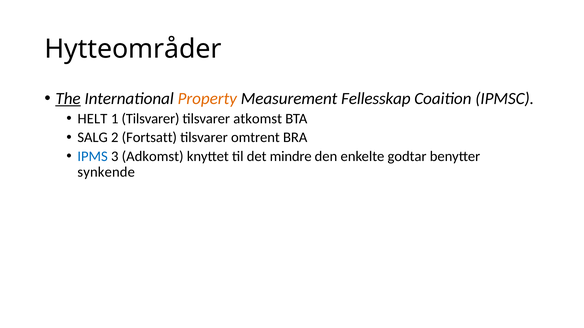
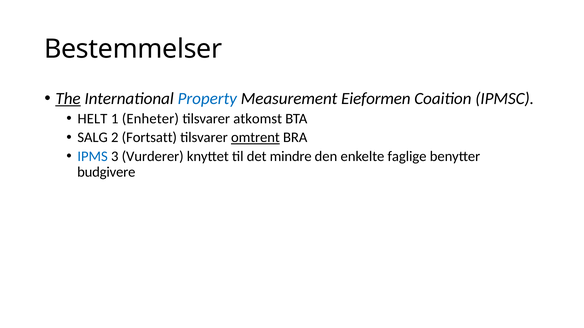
Hytteområder: Hytteområder -> Bestemmelser (133, 49)
Property colour: orange -> blue (207, 99)
Fellesskap: Fellesskap -> Eieformen (376, 99)
1 Tilsvarer: Tilsvarer -> Enheter (150, 119)
omtrent underline: none -> present (255, 138)
Adkomst: Adkomst -> Vurderer (153, 156)
godtar: godtar -> faglige (407, 156)
synkende: synkende -> budgivere (106, 172)
